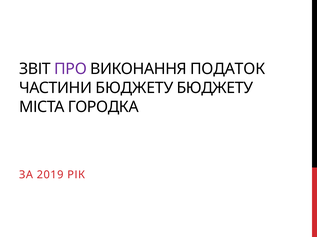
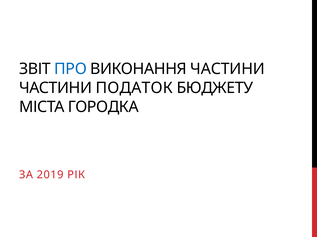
ПРО colour: purple -> blue (70, 69)
ВИКОНАННЯ ПОДАТОК: ПОДАТОК -> ЧАСТИНИ (228, 69)
ЧАСТИНИ БЮДЖЕТУ: БЮДЖЕТУ -> ПОДАТОК (134, 88)
